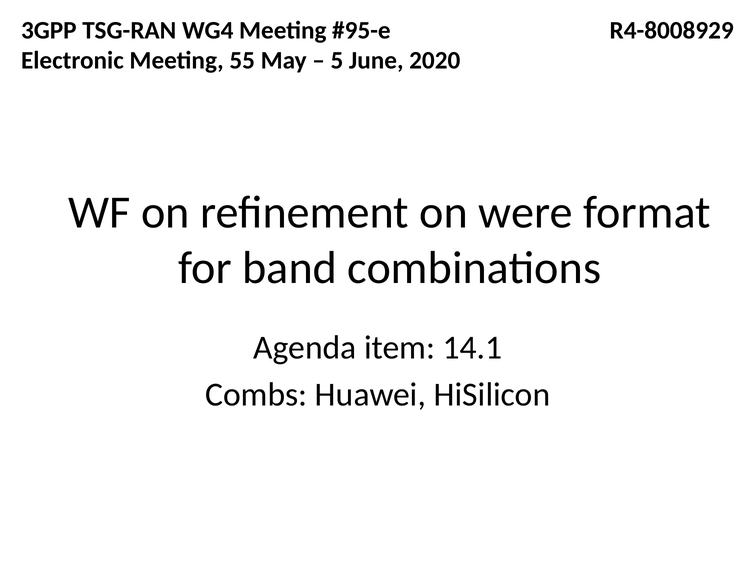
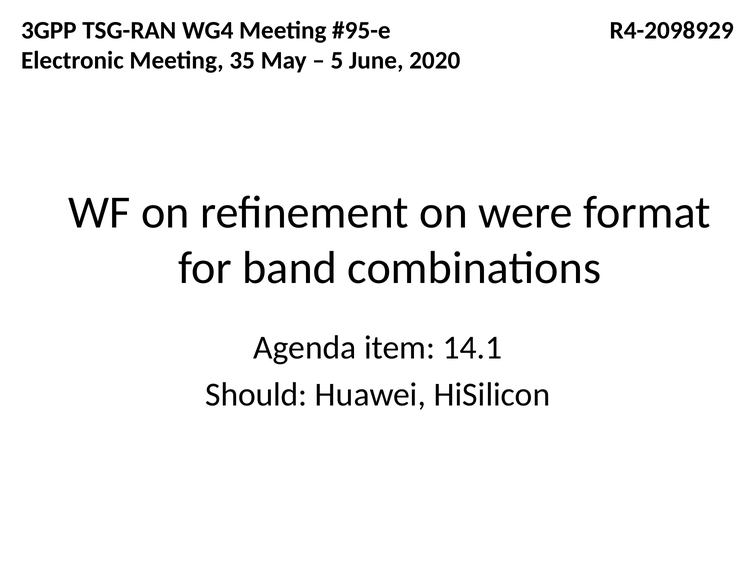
R4-8008929: R4-8008929 -> R4-2098929 (672, 30)
55: 55 -> 35 (242, 60)
Combs: Combs -> Should (256, 395)
